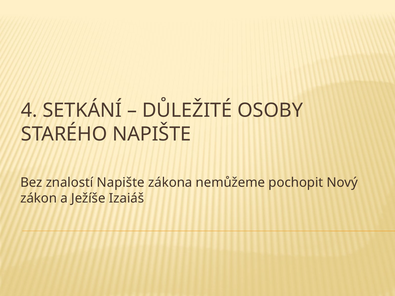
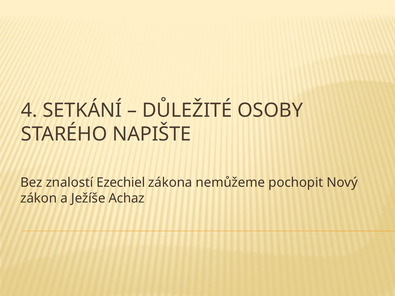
znalostí Napište: Napište -> Ezechiel (121, 183)
Izaiáš: Izaiáš -> Achaz (127, 198)
